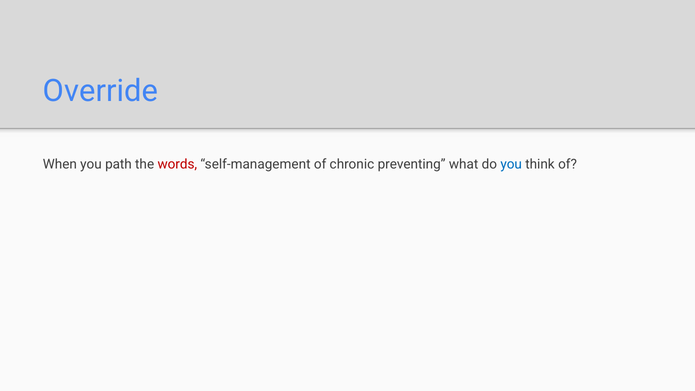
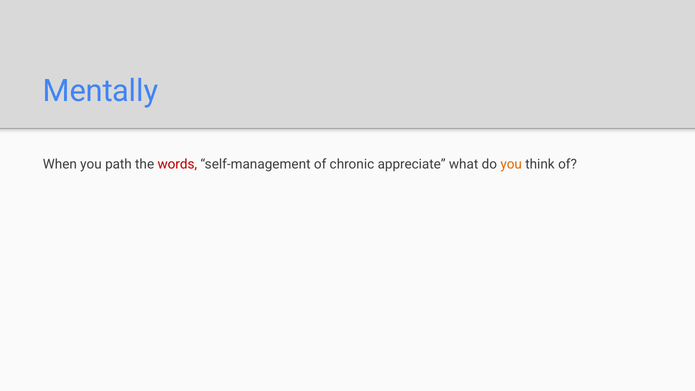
Override: Override -> Mentally (100, 91)
preventing: preventing -> appreciate (412, 164)
you colour: blue -> orange (511, 164)
